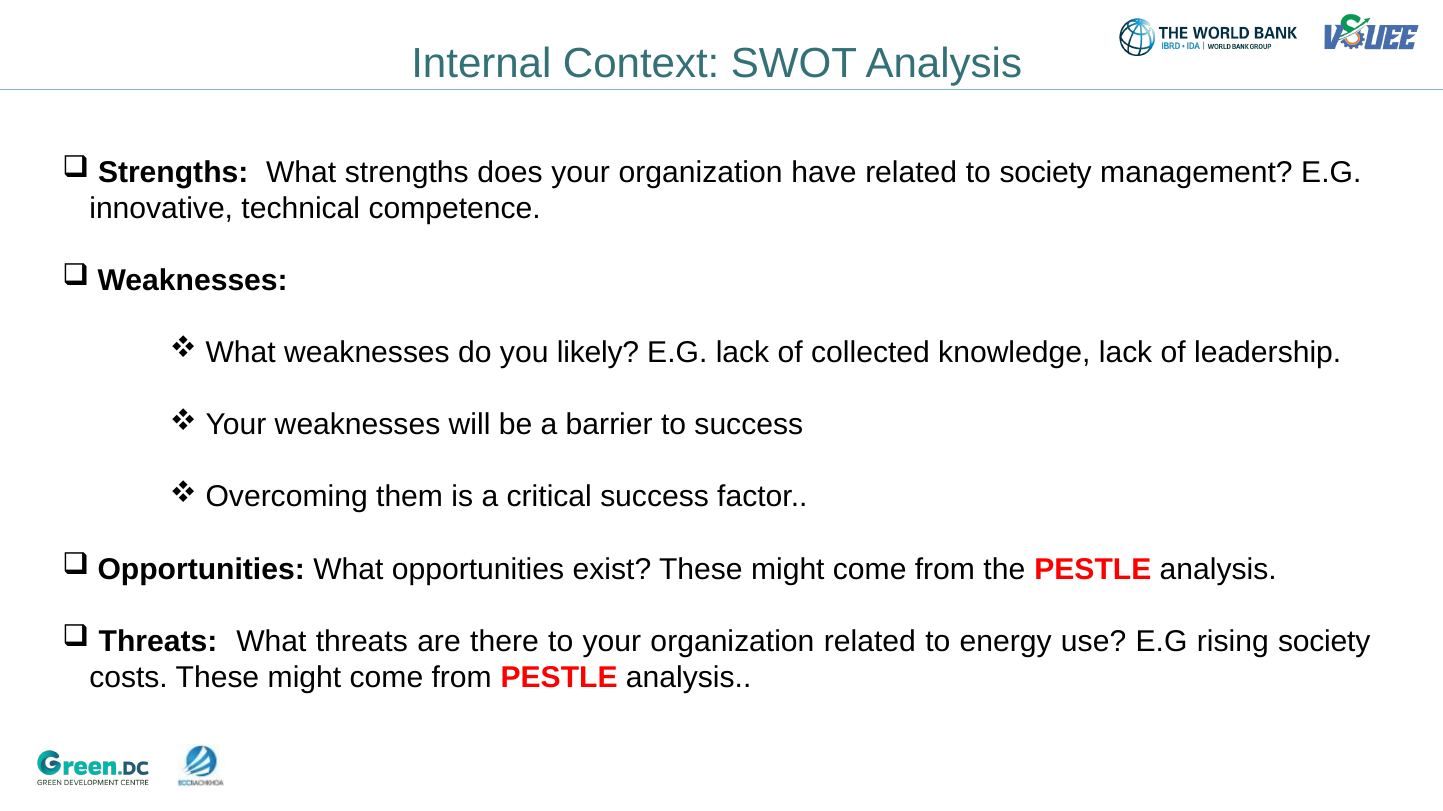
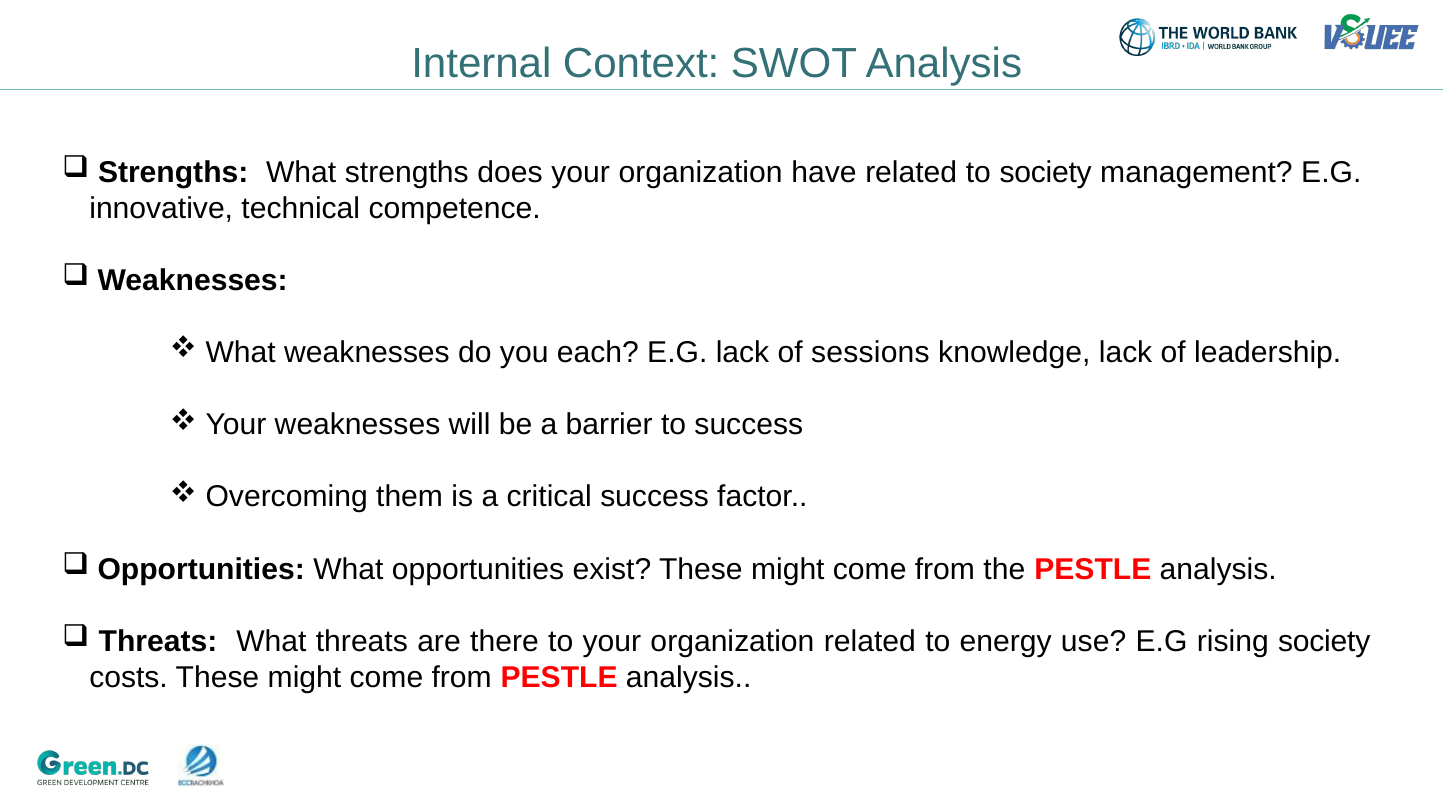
likely: likely -> each (598, 353)
collected: collected -> sessions (870, 353)
